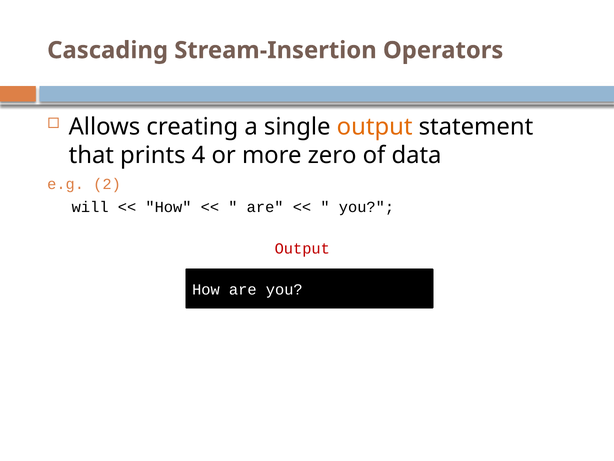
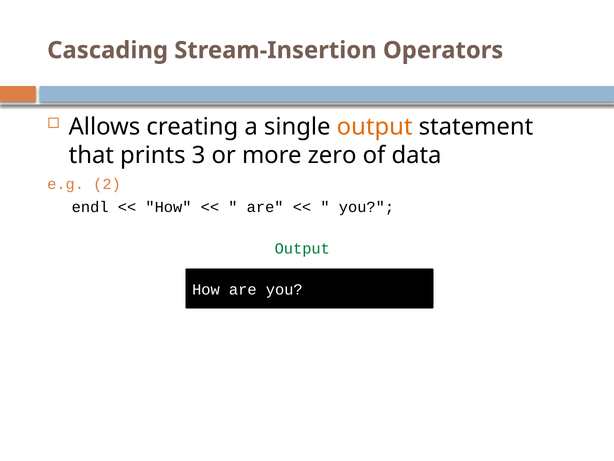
4: 4 -> 3 (199, 155)
will: will -> endl (90, 207)
Output colour: red -> green (302, 248)
